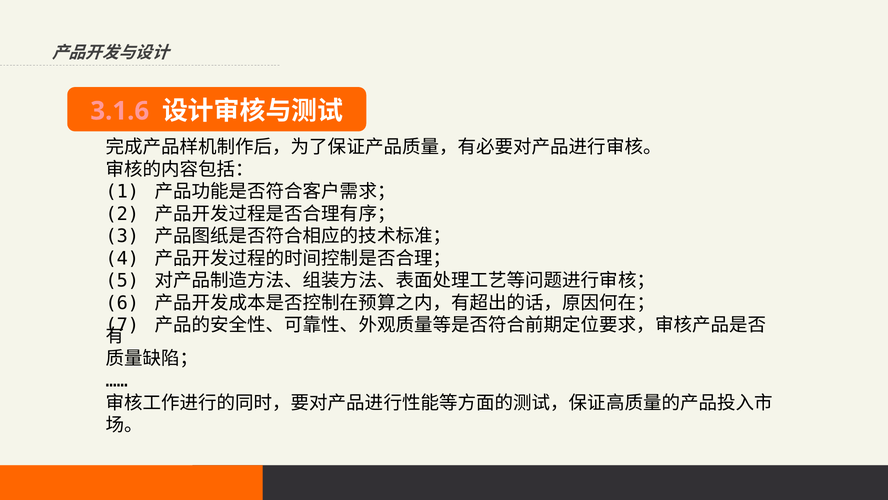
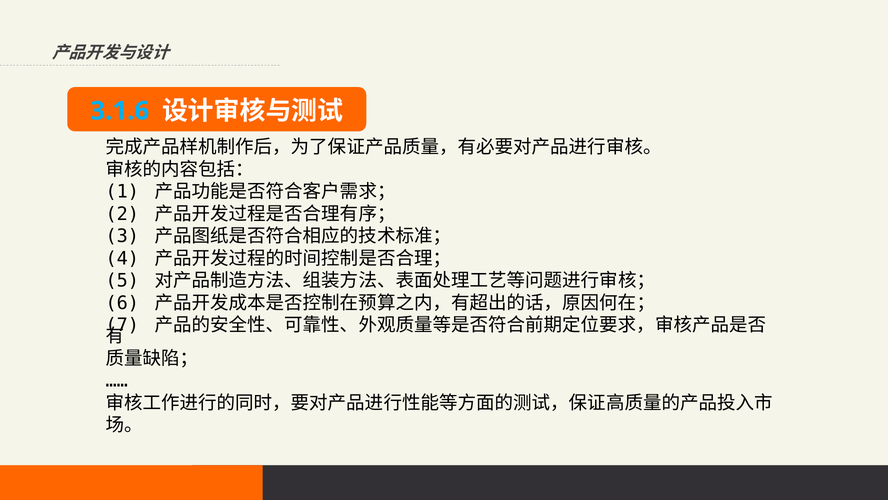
3.1.6 colour: pink -> light blue (120, 111)
